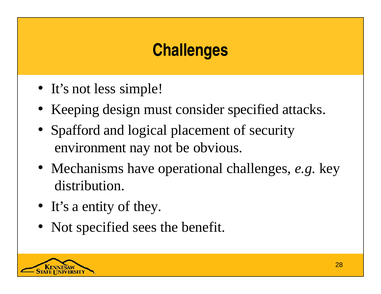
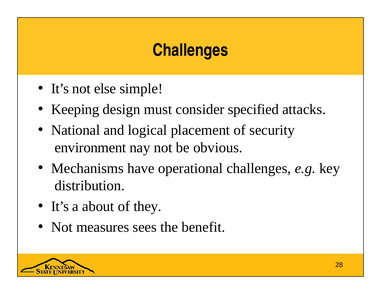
less: less -> else (105, 89)
Spafford: Spafford -> National (76, 130)
entity: entity -> about (98, 207)
Not specified: specified -> measures (103, 227)
